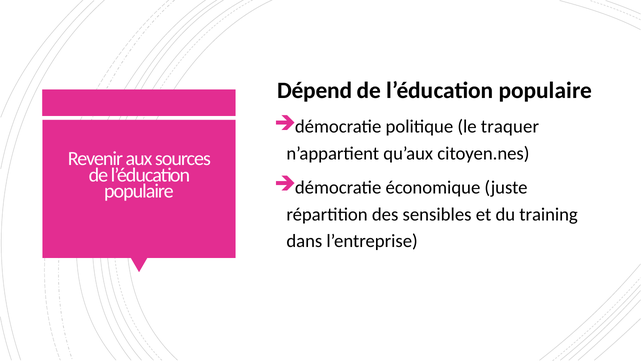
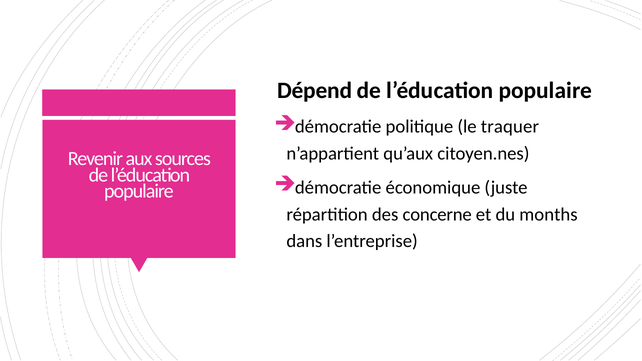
sensibles: sensibles -> concerne (437, 214)
training: training -> months (549, 214)
